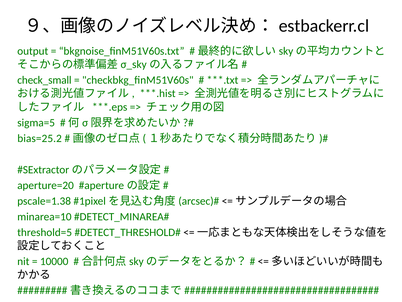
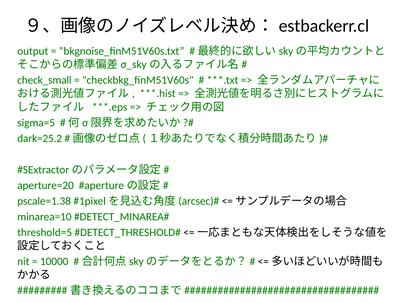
bias=25.2: bias=25.2 -> dark=25.2 (40, 138)
